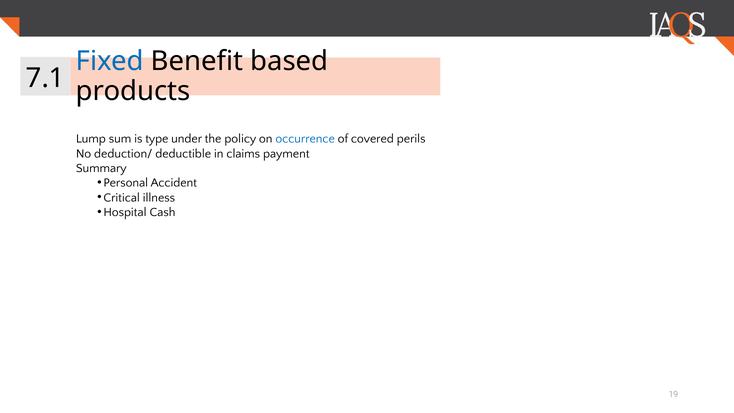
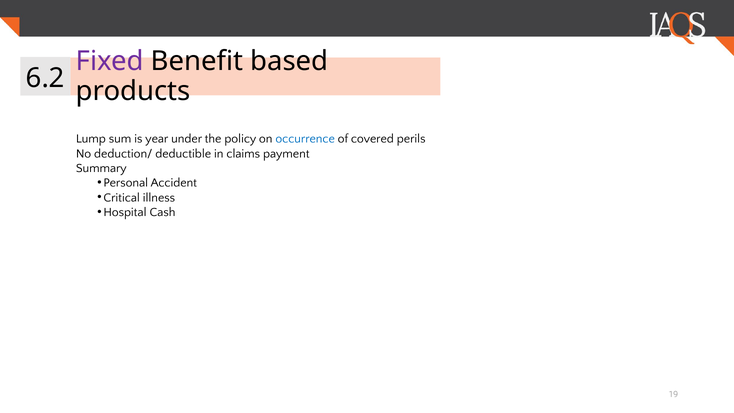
Fixed colour: blue -> purple (110, 61)
7.1: 7.1 -> 6.2 (45, 78)
type: type -> year (157, 139)
